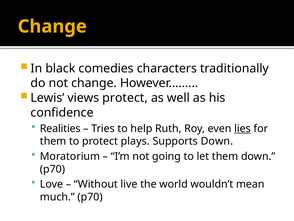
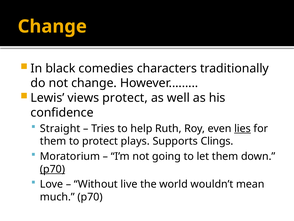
Realities: Realities -> Straight (60, 128)
Supports Down: Down -> Clings (217, 141)
p70 underline: none -> present (52, 169)
